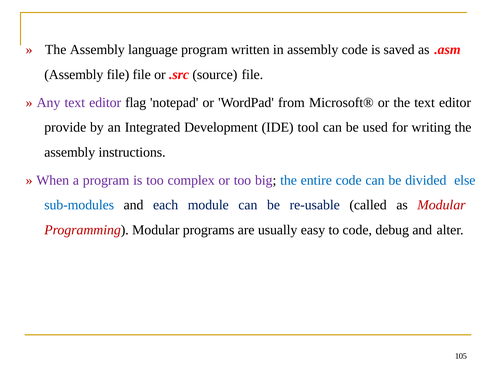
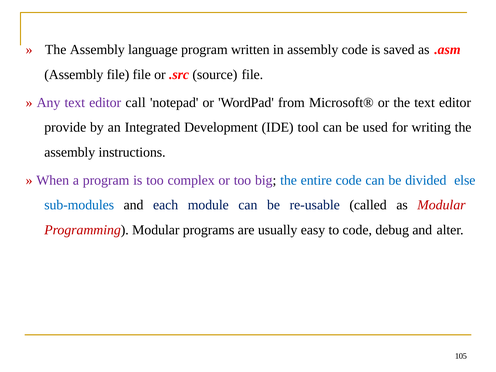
flag: flag -> call (136, 103)
